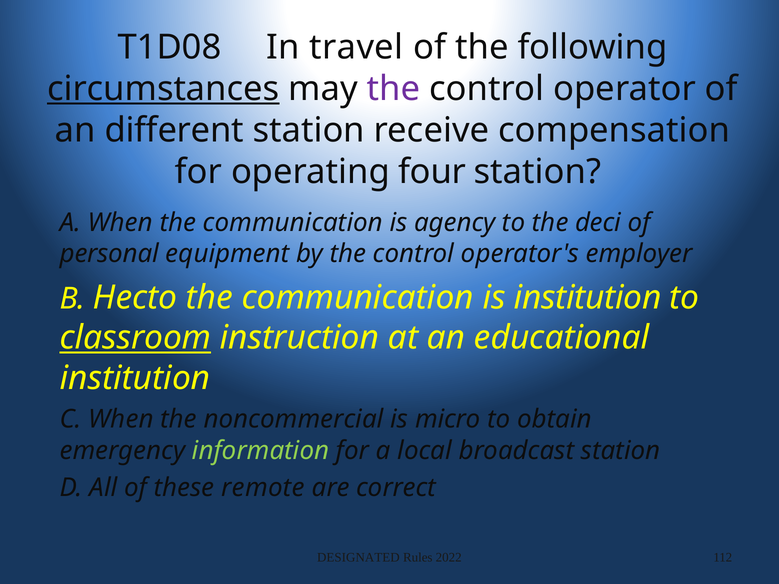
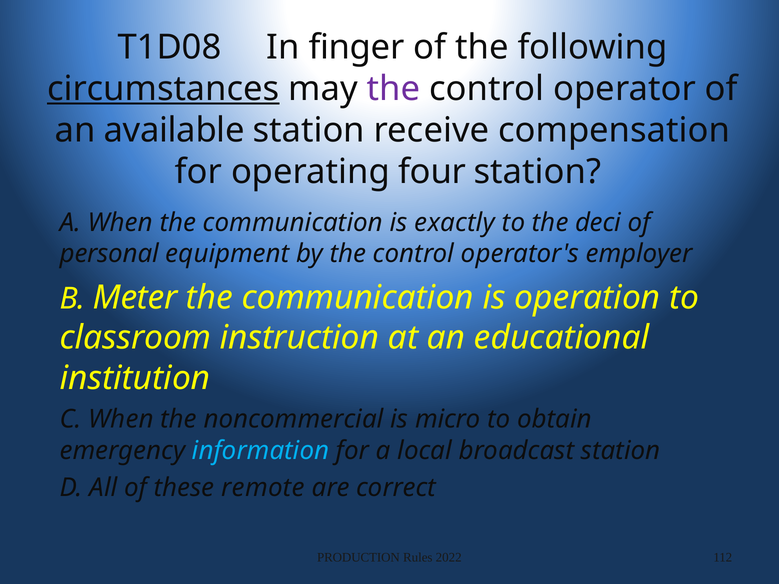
travel: travel -> finger (357, 47)
different: different -> available (174, 130)
agency: agency -> exactly (455, 223)
Hecto: Hecto -> Meter (135, 298)
is institution: institution -> operation (587, 298)
classroom underline: present -> none (135, 338)
information colour: light green -> light blue (261, 451)
DESIGNATED: DESIGNATED -> PRODUCTION (358, 558)
